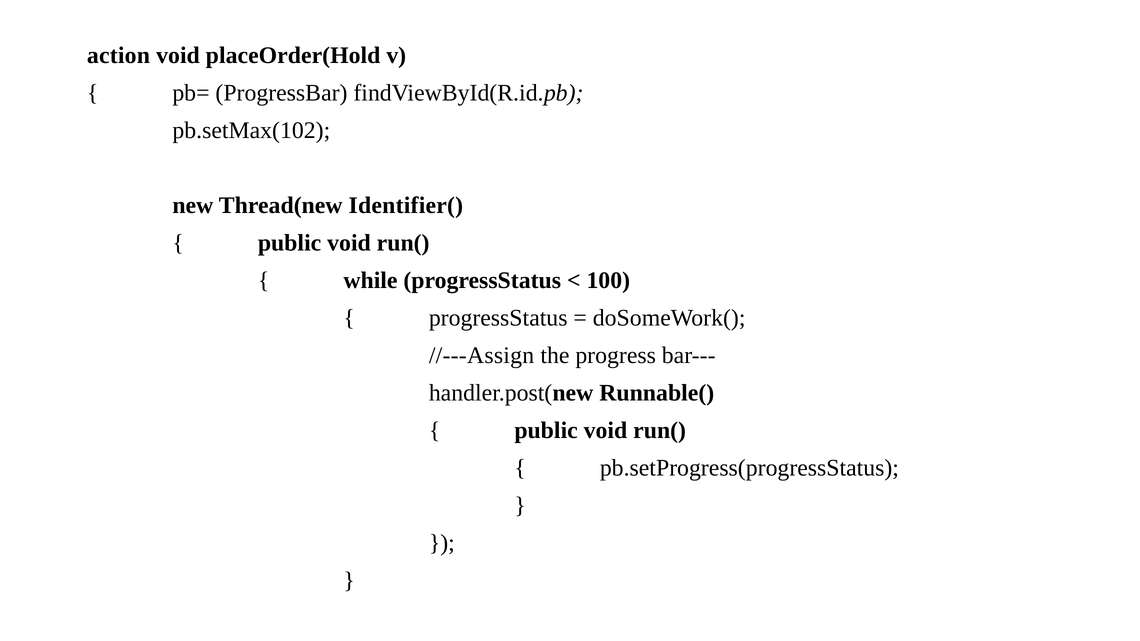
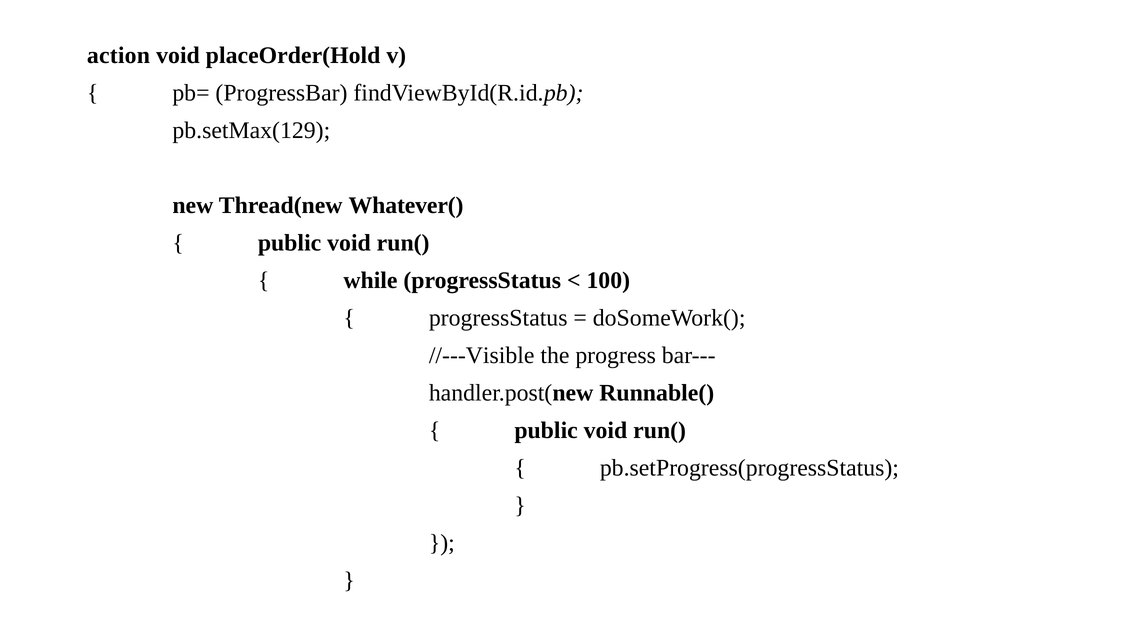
pb.setMax(102: pb.setMax(102 -> pb.setMax(129 (251, 130)
Identifier(: Identifier( -> Whatever( (406, 205)
//---Assign: //---Assign -> //---Visible (482, 355)
